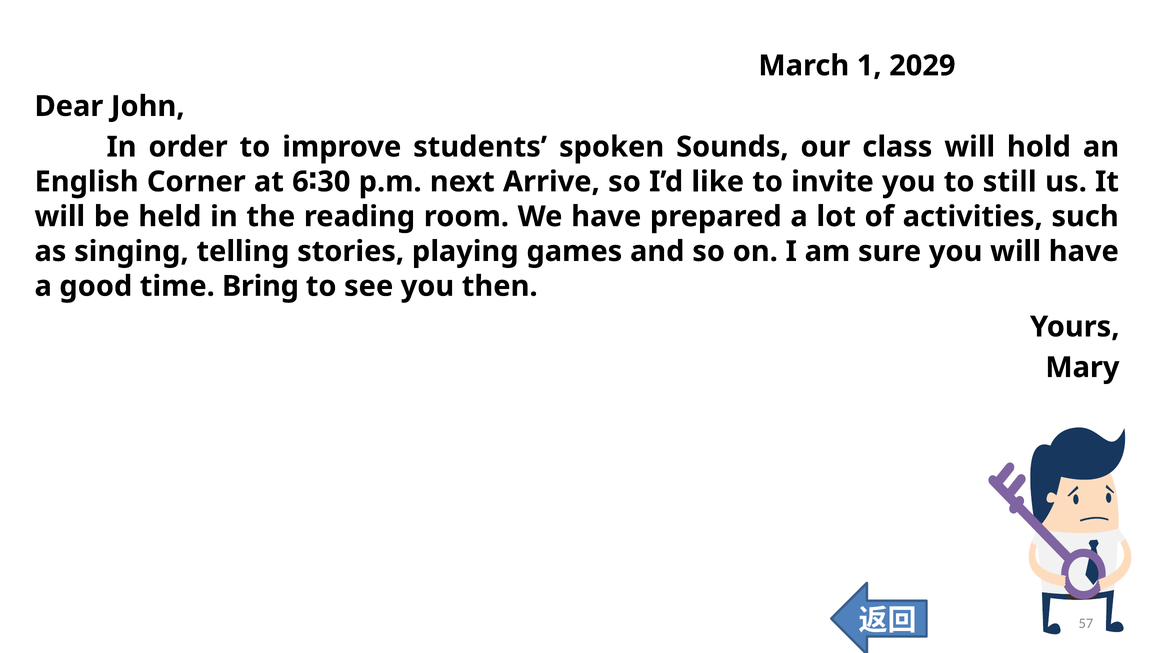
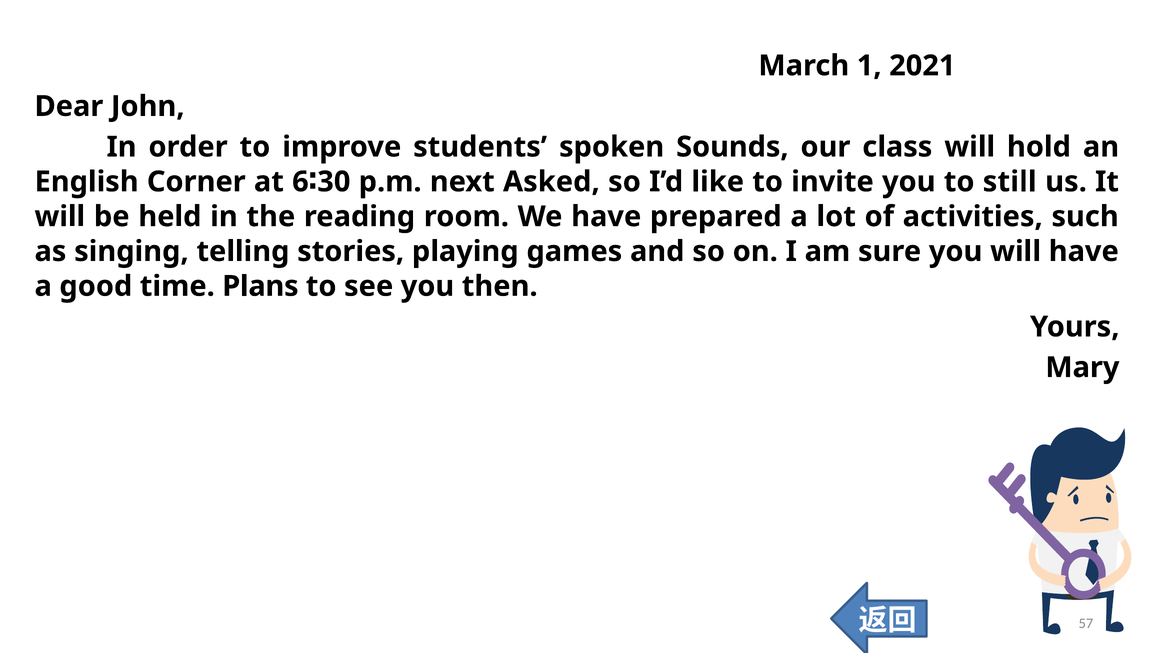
2029: 2029 -> 2021 (922, 66)
Arrive: Arrive -> Asked (551, 182)
Bring: Bring -> Plans (260, 286)
